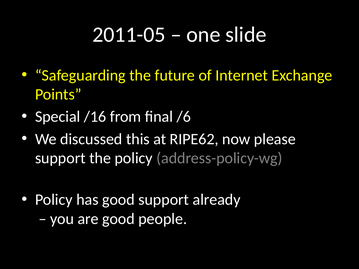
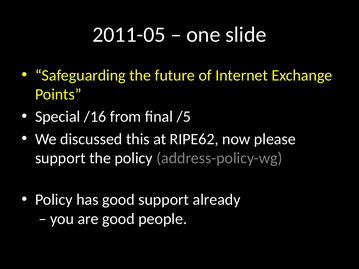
/6: /6 -> /5 (184, 117)
